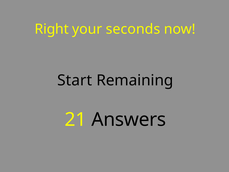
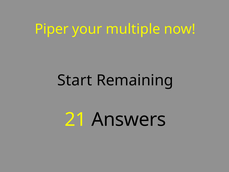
Right: Right -> Piper (52, 29)
seconds: seconds -> multiple (133, 29)
